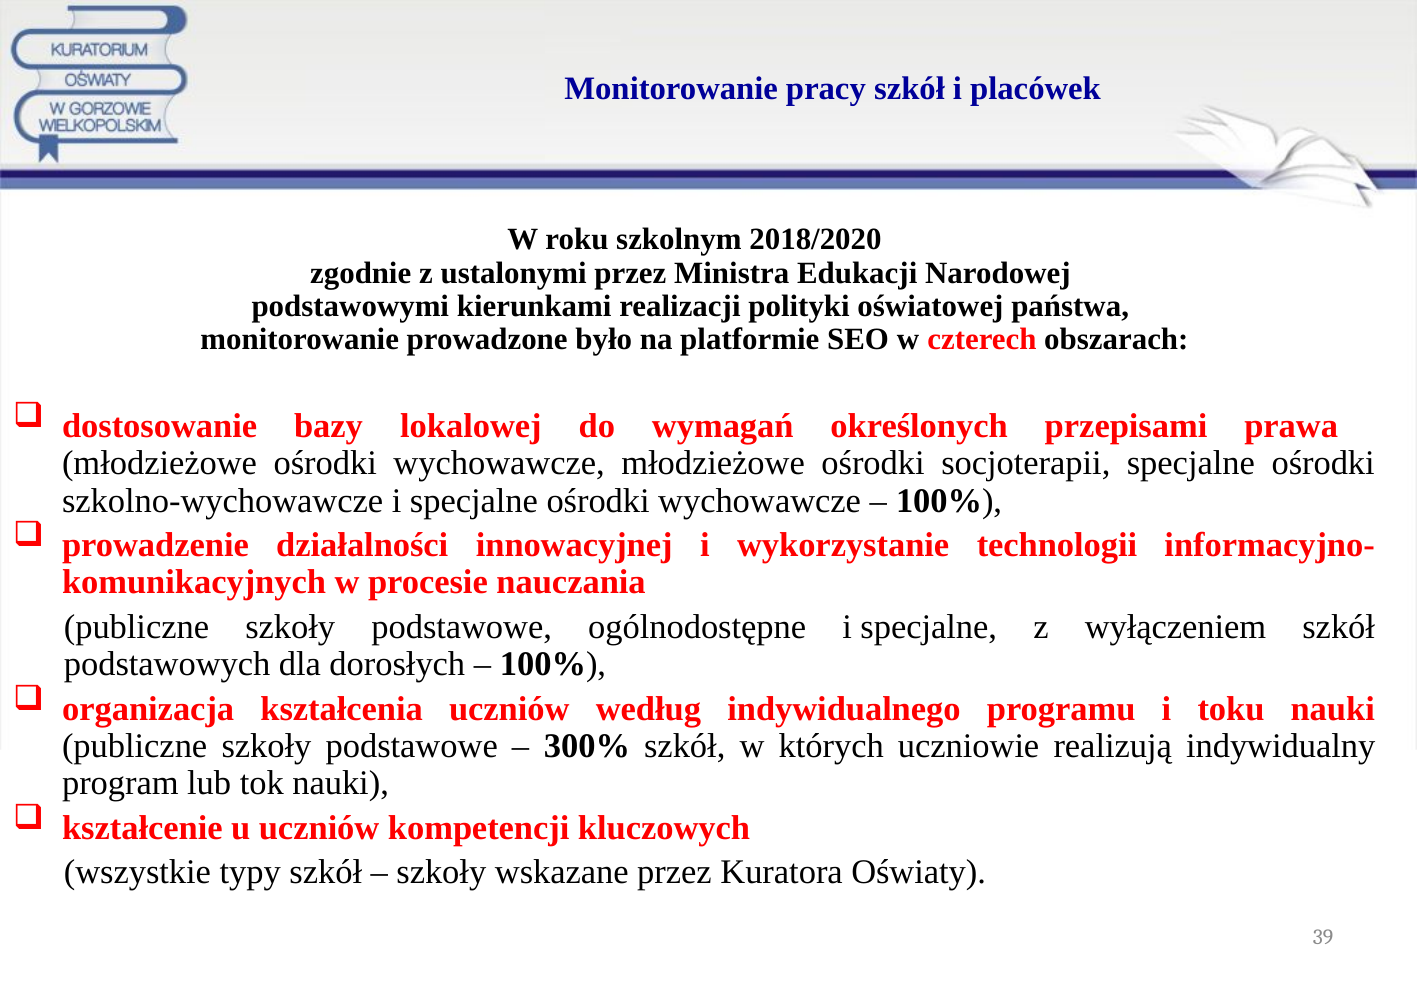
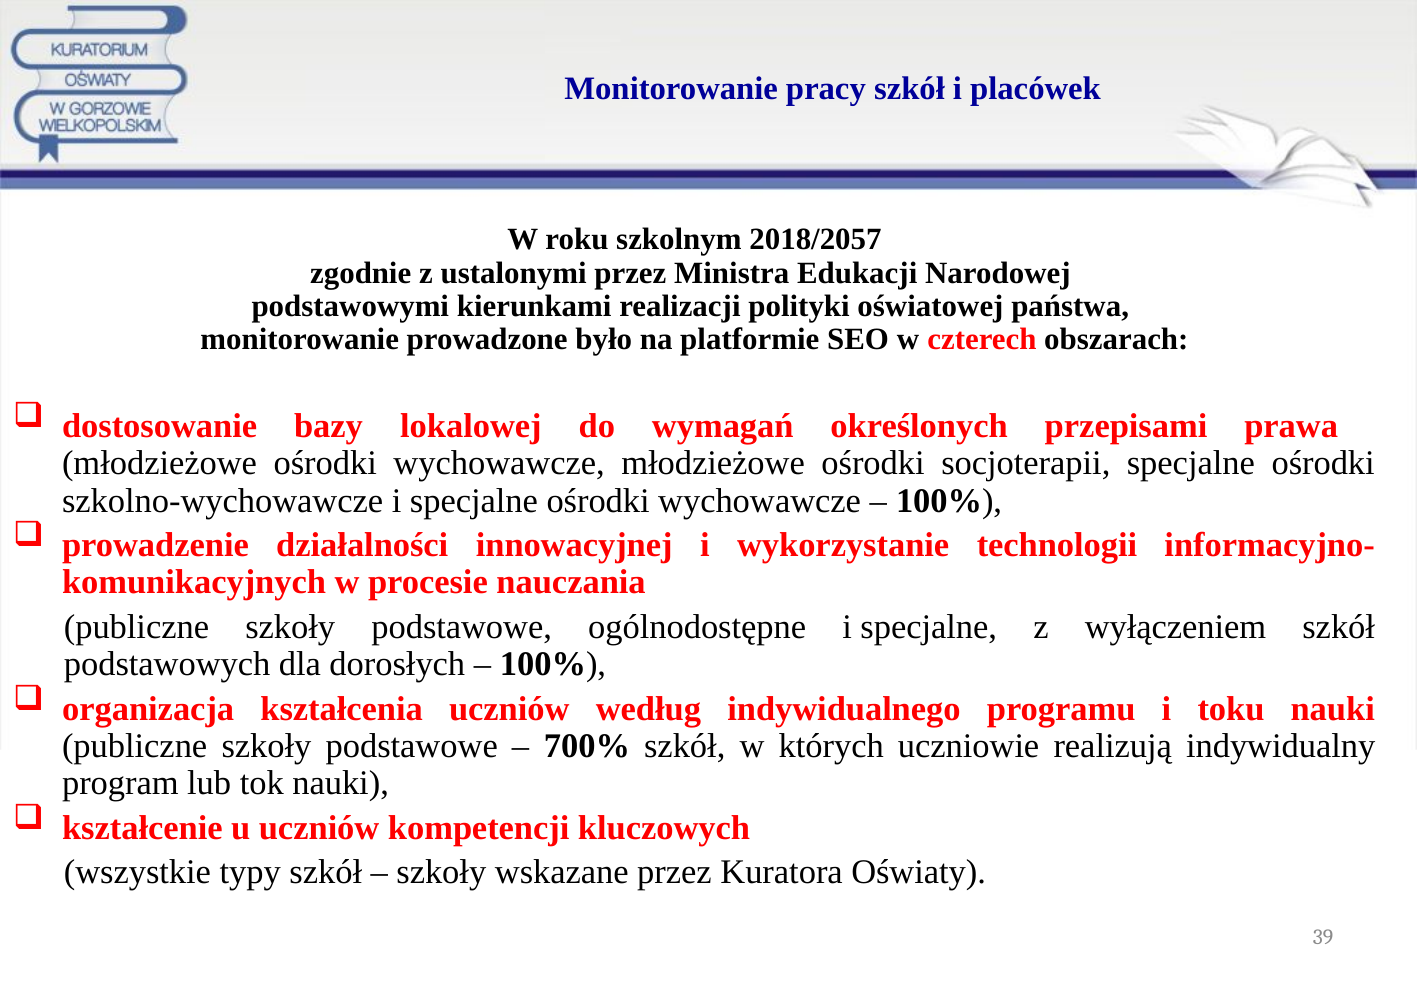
2018/2020: 2018/2020 -> 2018/2057 (815, 240)
300%: 300% -> 700% (587, 746)
